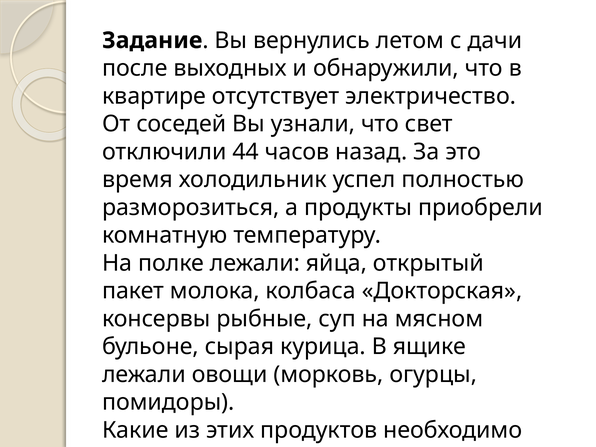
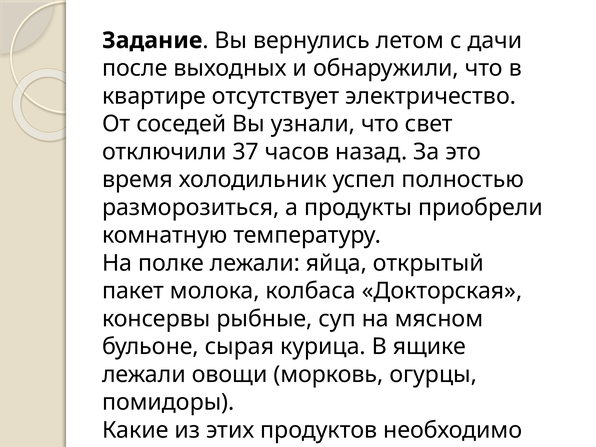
44: 44 -> 37 (246, 152)
